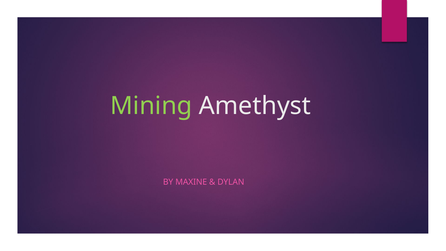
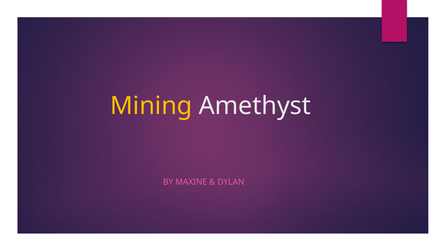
Mining colour: light green -> yellow (151, 106)
